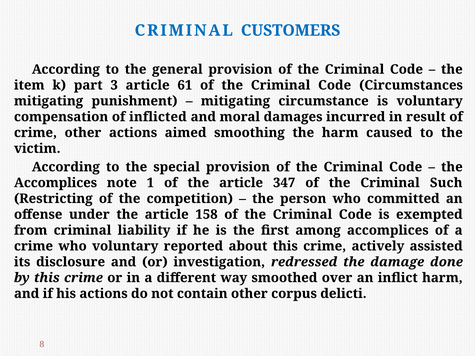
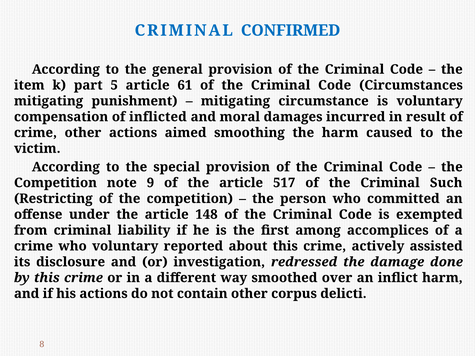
CUSTOMERS: CUSTOMERS -> CONFIRMED (291, 30)
3: 3 -> 5 (114, 85)
Accomplices: Accomplices -> Competition (55, 183)
1: 1 -> 9 (150, 183)
347: 347 -> 517 (284, 183)
158: 158 -> 148 (206, 215)
